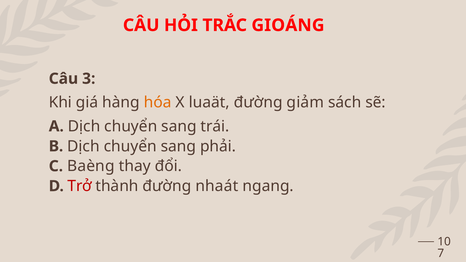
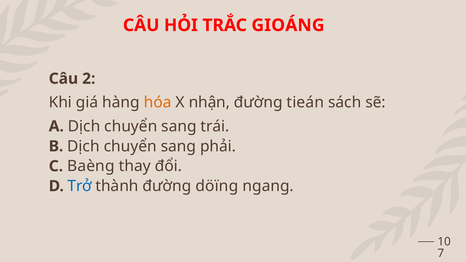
3: 3 -> 2 (89, 79)
luaät: luaät -> nhận (209, 103)
giảm: giảm -> tieán (305, 103)
Trở colour: red -> blue (80, 186)
nhaát: nhaát -> döïng (217, 186)
